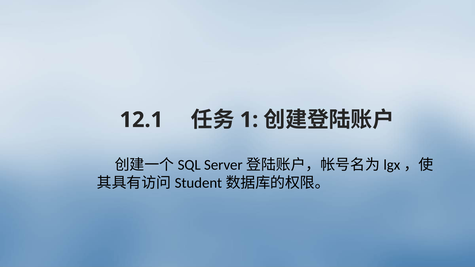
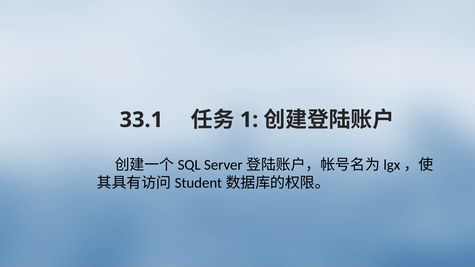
12.1: 12.1 -> 33.1 (141, 120)
